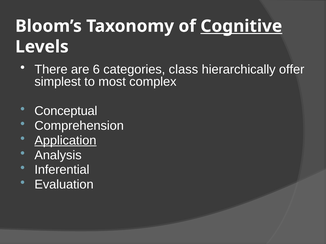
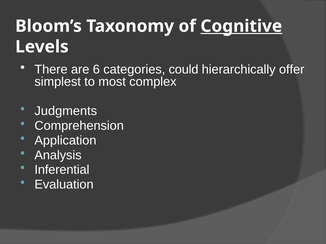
class: class -> could (184, 70)
Conceptual: Conceptual -> Judgments (66, 111)
Application underline: present -> none (65, 141)
